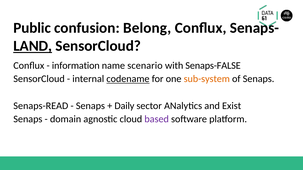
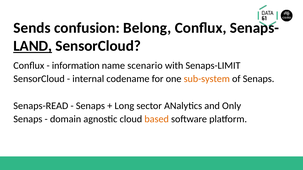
Public: Public -> Sends (32, 28)
Senaps-FALSE: Senaps-FALSE -> Senaps-LIMIT (213, 66)
codename underline: present -> none (128, 79)
Daily: Daily -> Long (124, 106)
Exist: Exist -> Only (232, 106)
based colour: purple -> orange (157, 119)
